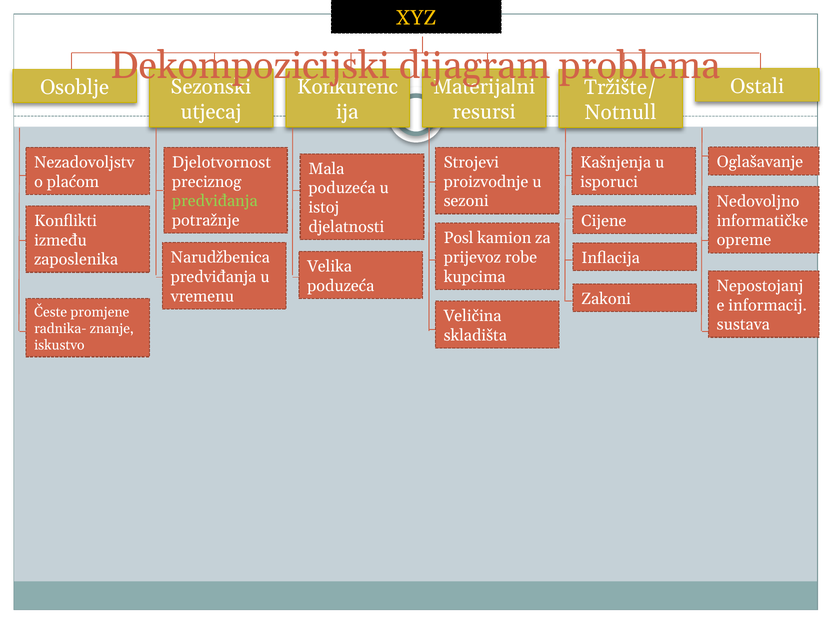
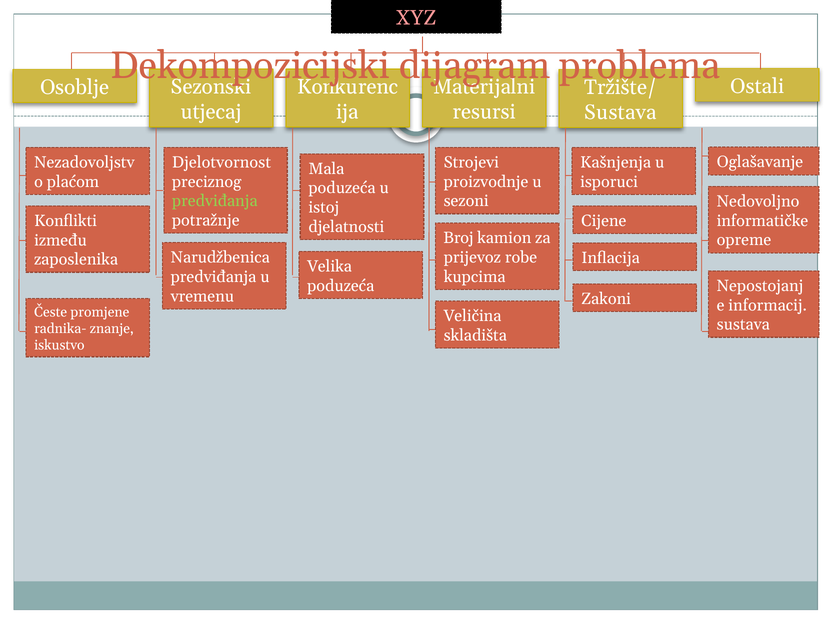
XYZ colour: yellow -> pink (416, 18)
Notnull: Notnull -> Sustava (621, 112)
Posl: Posl -> Broj (459, 238)
